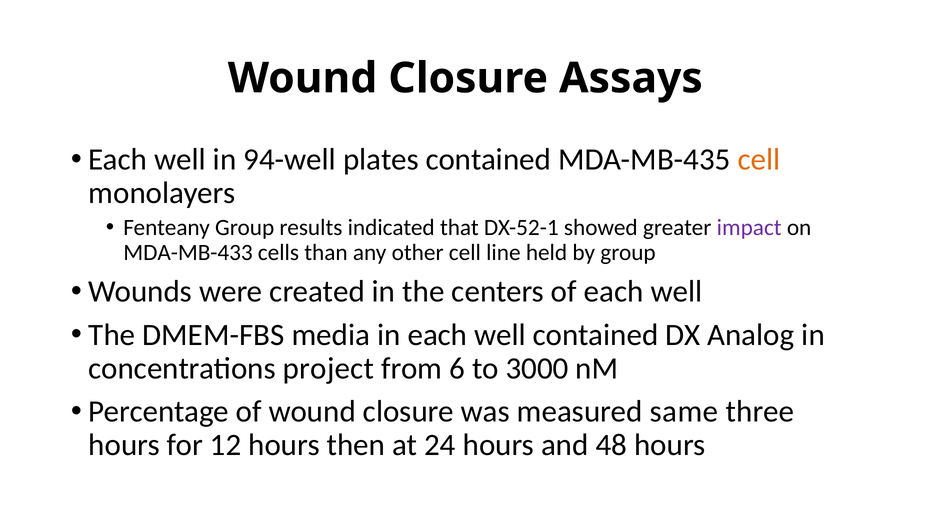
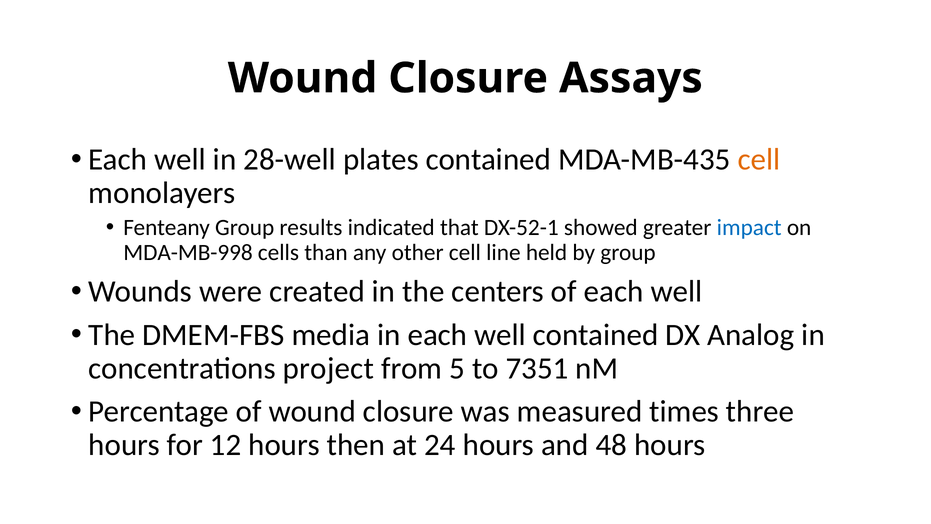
94-well: 94-well -> 28-well (290, 159)
impact colour: purple -> blue (749, 227)
MDA-MB-433: MDA-MB-433 -> MDA-MB-998 (188, 252)
6: 6 -> 5 (457, 368)
3000: 3000 -> 7351 (537, 368)
same: same -> times (684, 411)
